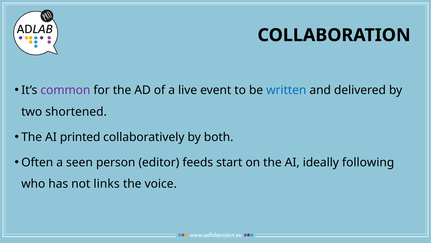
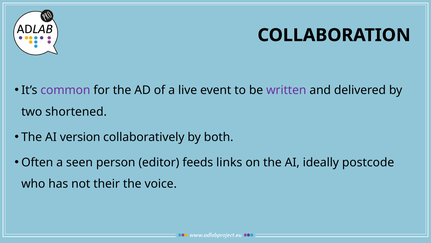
written colour: blue -> purple (286, 90)
printed: printed -> version (80, 137)
start: start -> links (229, 162)
following: following -> postcode (368, 162)
links: links -> their (107, 184)
